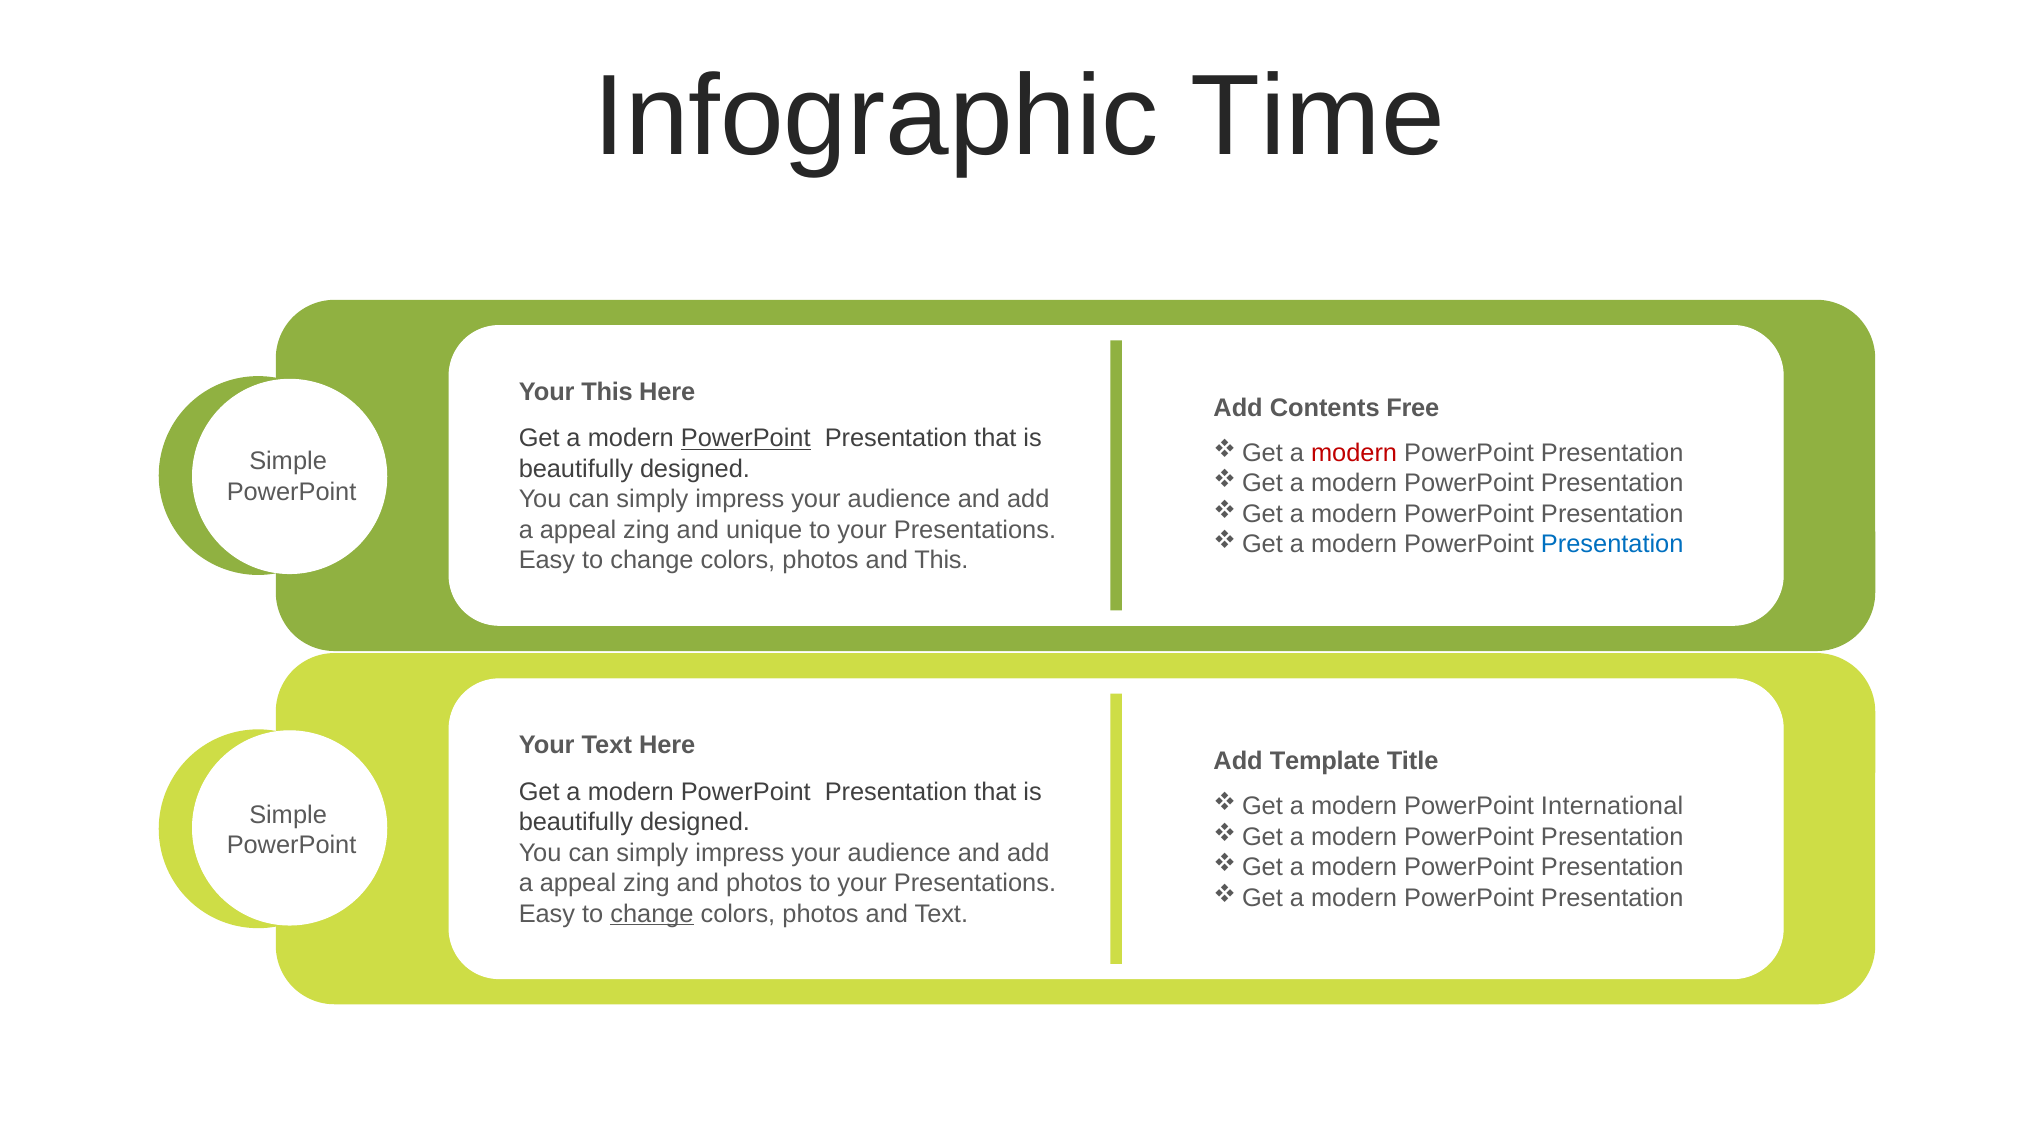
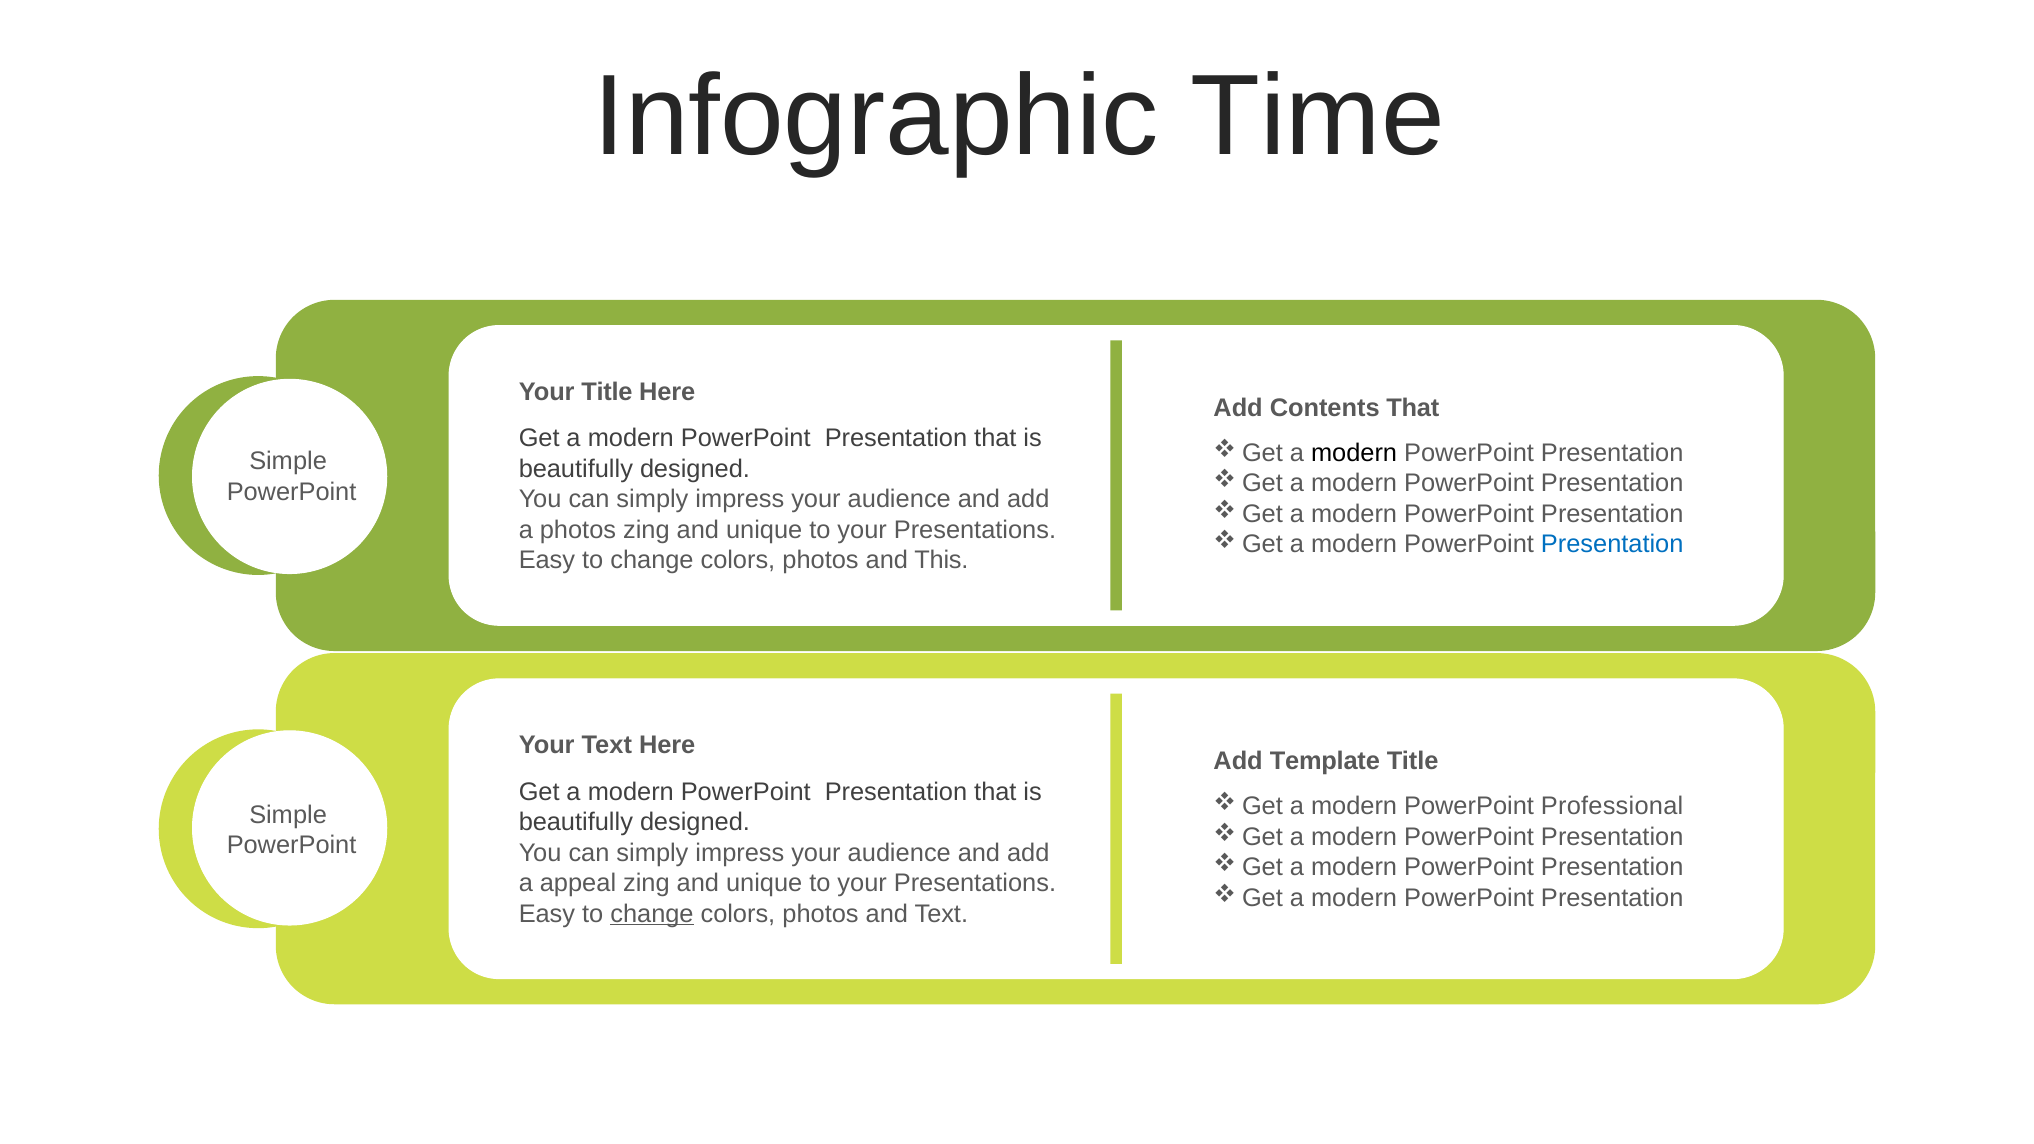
Your This: This -> Title (607, 392)
Contents Free: Free -> That (1413, 408)
PowerPoint underline: present -> none (746, 438)
modern colour: red -> black (1354, 453)
appeal: appeal -> photos (578, 530)
International: International -> Professional (1612, 806)
photos: photos -> unique (764, 883)
